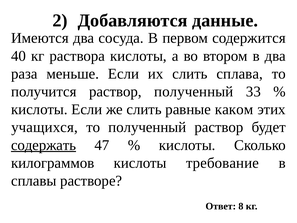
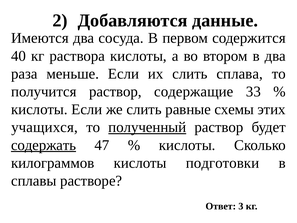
раствор полученный: полученный -> содержащие (194, 91)
каком: каком -> схемы (234, 109)
полученный underline: none -> present (147, 127)
требование: требование -> подготовки (223, 163)
8: 8 -> 3 (241, 206)
